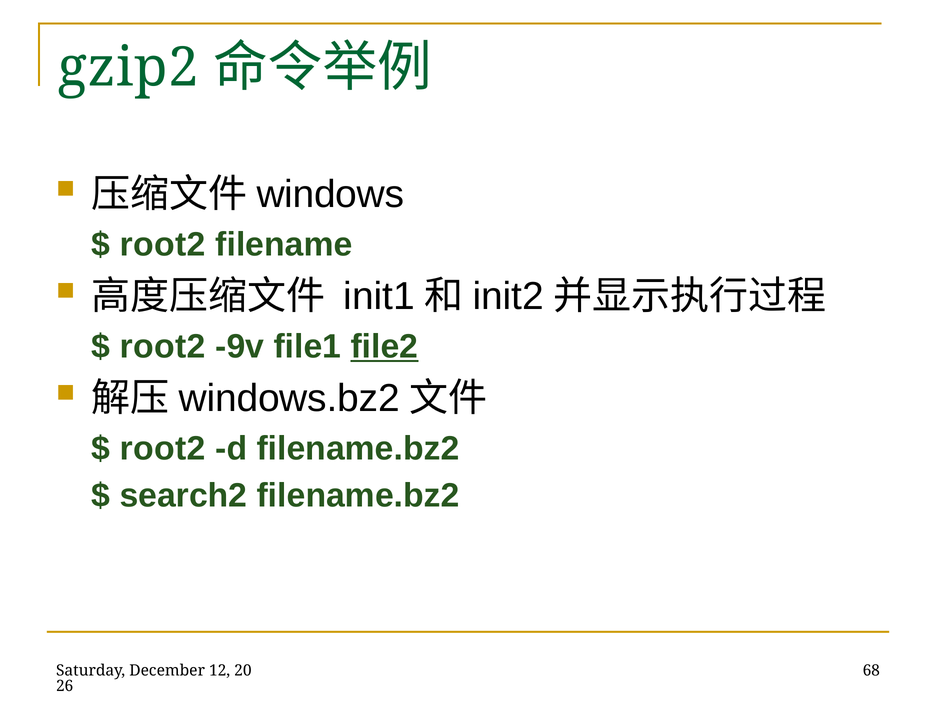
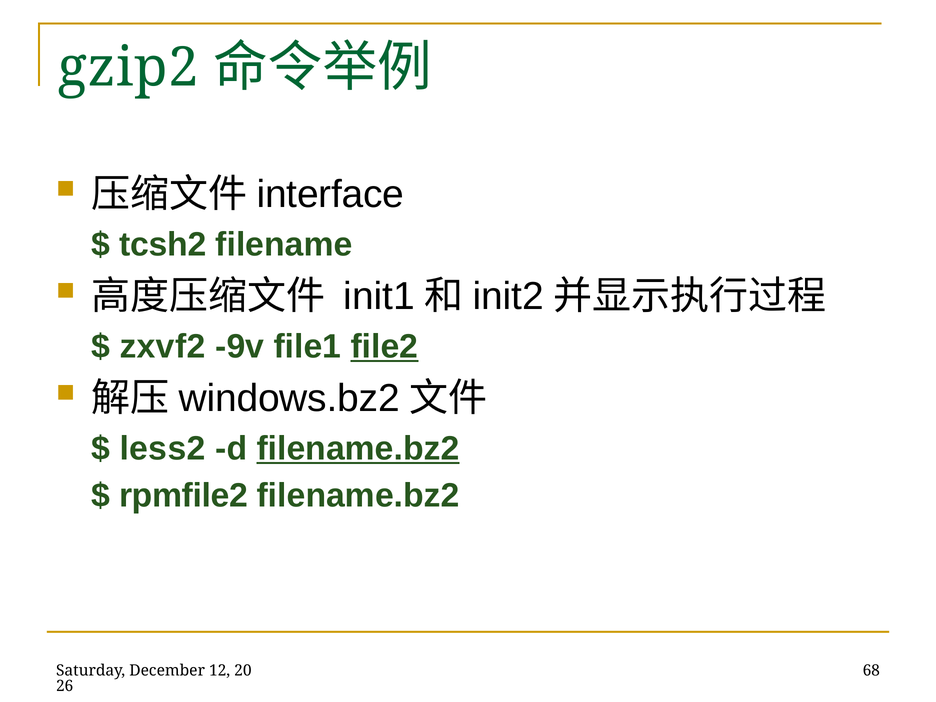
windows: windows -> interface (330, 195)
root2: root2 -> tcsh2 (163, 245)
root2: root2 -> zxvf2 (163, 347)
root2: root2 -> less2 (163, 448)
filename.bz2 underline: none -> present (358, 448)
search2: search2 -> rpmfile2 (184, 496)
